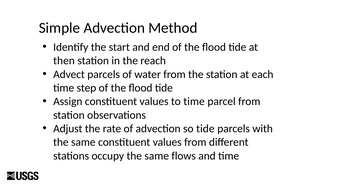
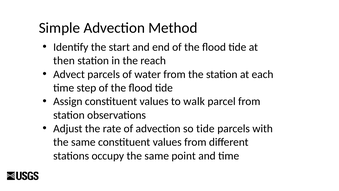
to time: time -> walk (194, 101)
flows: flows -> point (184, 156)
